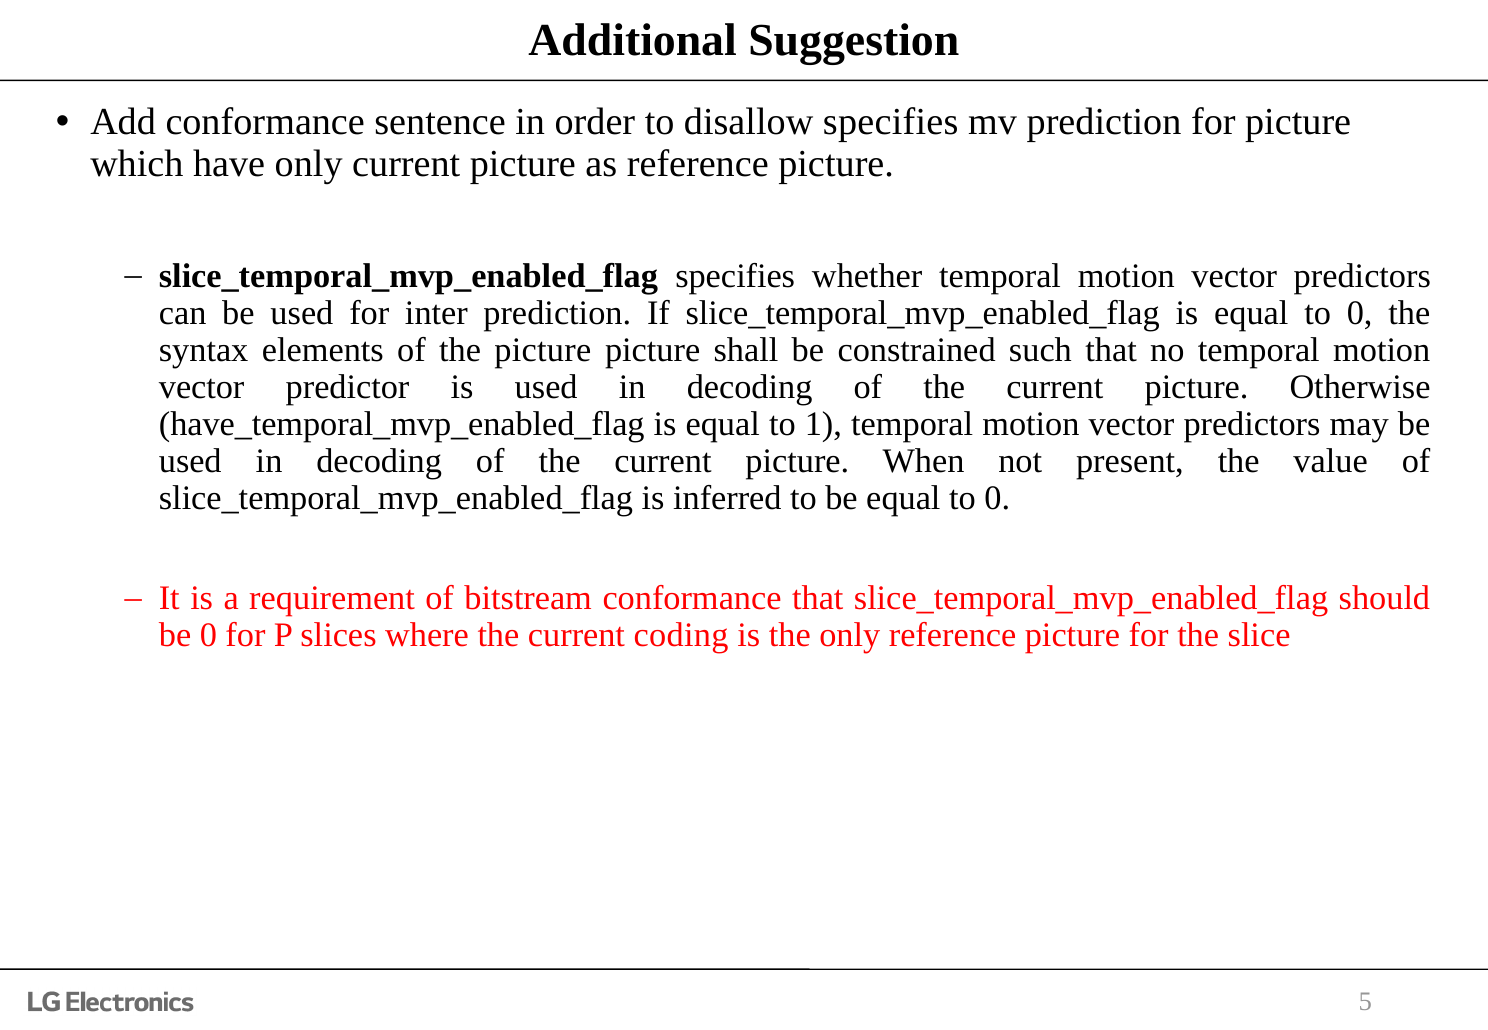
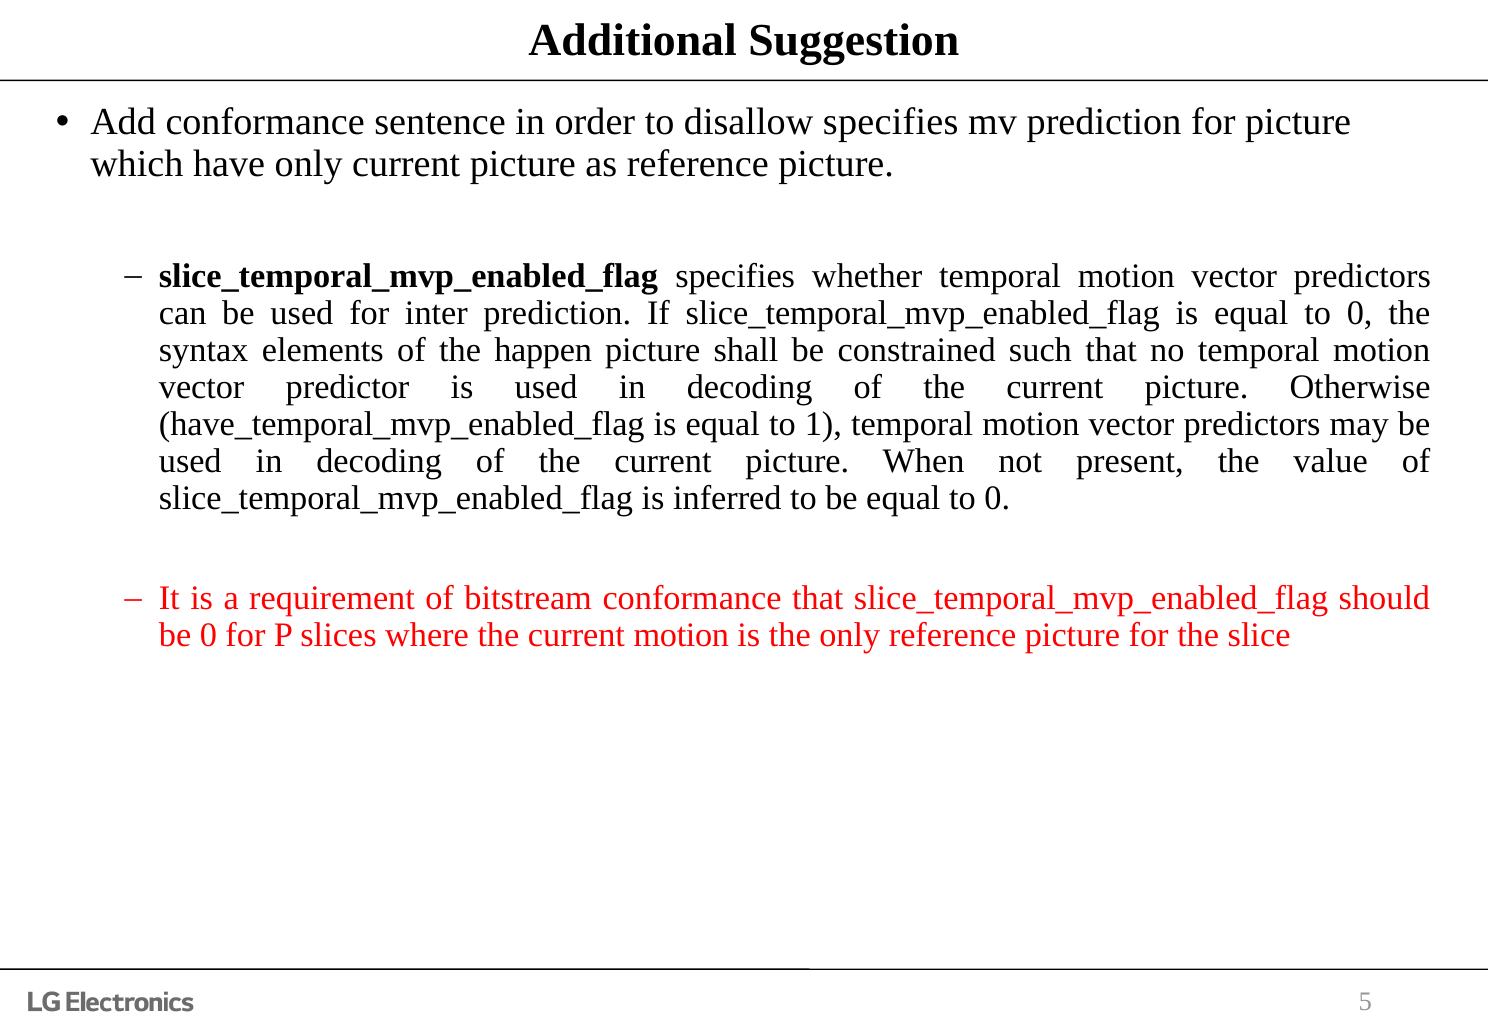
the picture: picture -> happen (543, 350)
current coding: coding -> motion (681, 636)
